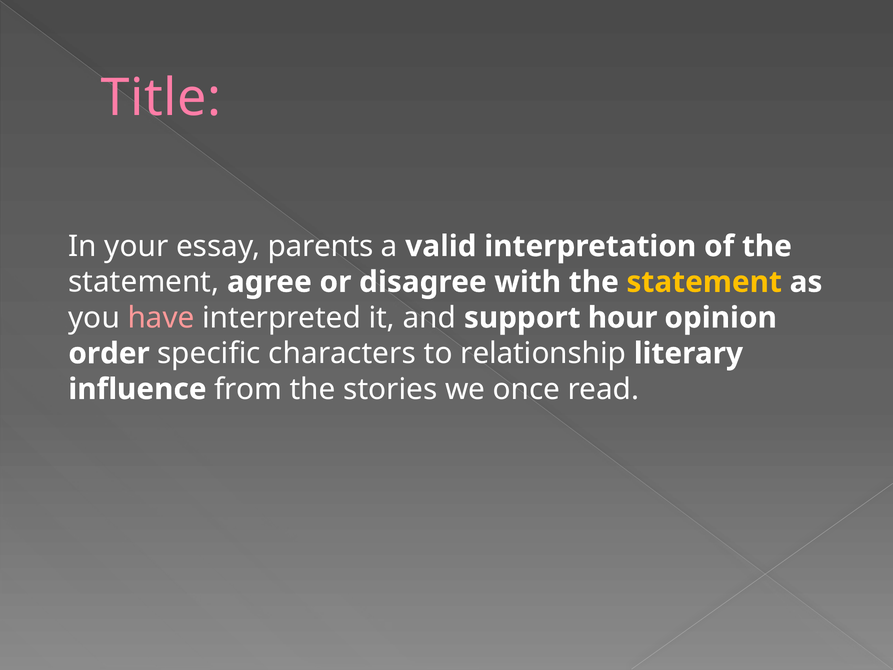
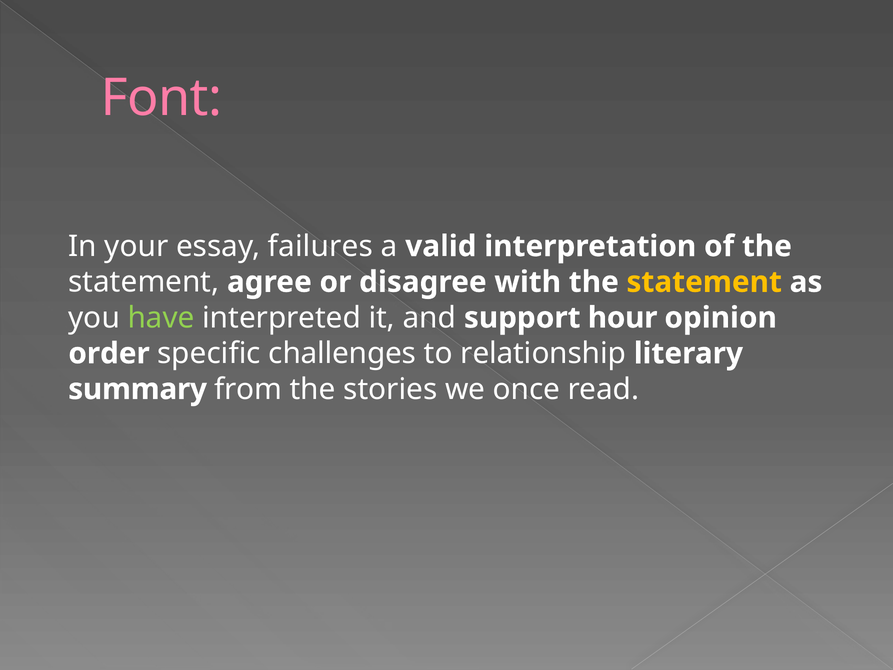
Title: Title -> Font (161, 98)
parents: parents -> failures (320, 246)
have colour: pink -> light green (161, 318)
characters: characters -> challenges (342, 353)
influence: influence -> summary (138, 389)
